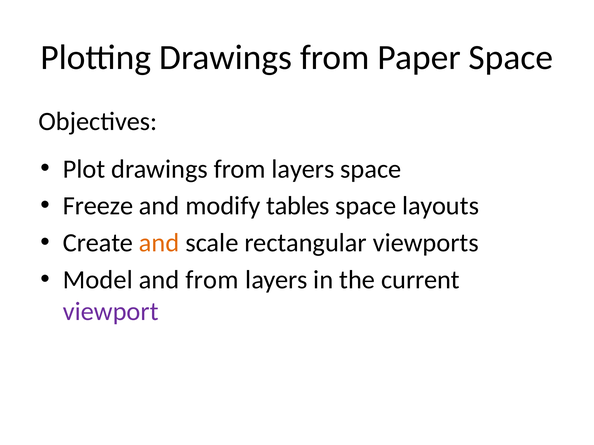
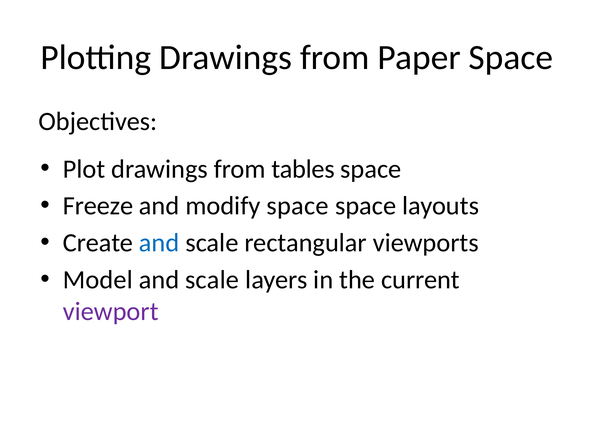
drawings from layers: layers -> tables (303, 169)
modify tables: tables -> space (298, 206)
and colour: orange -> blue (159, 243)
from: from -> scale (212, 280)
